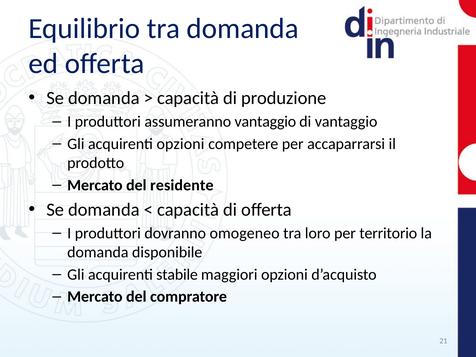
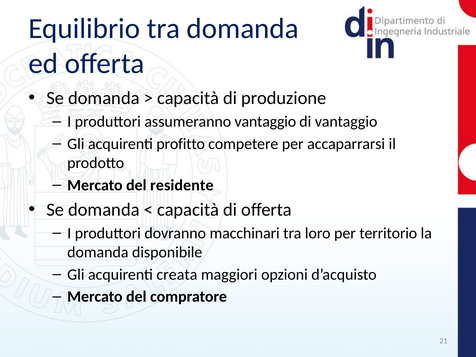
acquirenti opzioni: opzioni -> profitto (181, 144)
omogeneo: omogeneo -> macchinari (245, 233)
stabile: stabile -> creata (177, 275)
